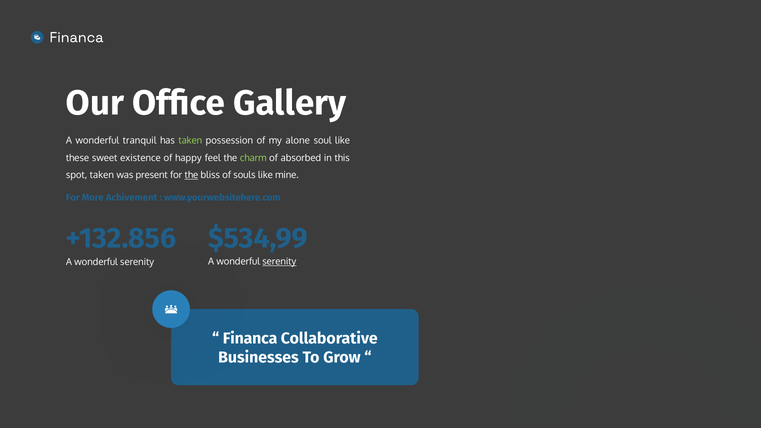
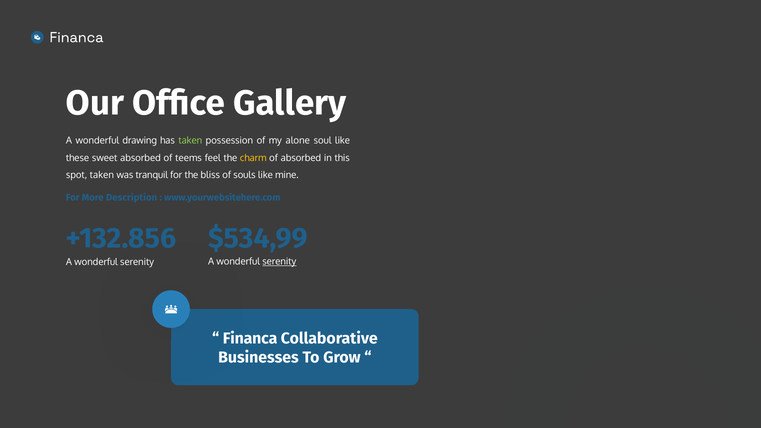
tranquil: tranquil -> drawing (140, 141)
sweet existence: existence -> absorbed (140, 158)
happy: happy -> teems (188, 158)
charm colour: light green -> yellow (253, 158)
present: present -> tranquil (152, 175)
the underline: present -> none (191, 175)
Achivement: Achivement -> Description (132, 198)
